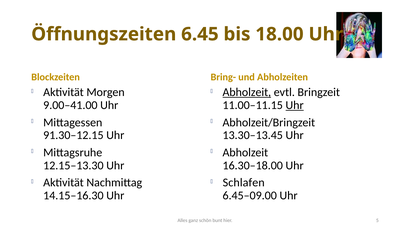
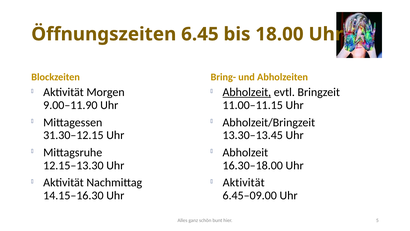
9.00–41.00: 9.00–41.00 -> 9.00–11.90 (70, 105)
Uhr underline: present -> none (295, 105)
91.30–12.15: 91.30–12.15 -> 31.30–12.15 (73, 135)
Schlafen: Schlafen -> Aktivität (244, 182)
